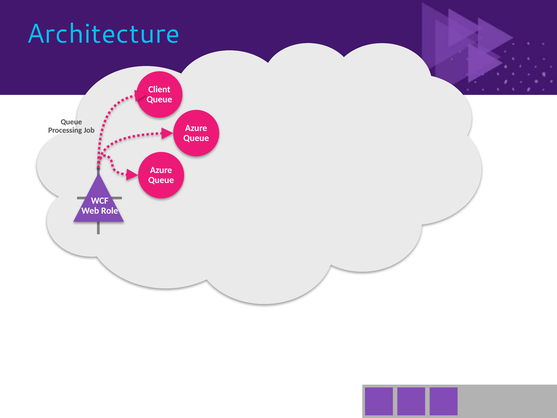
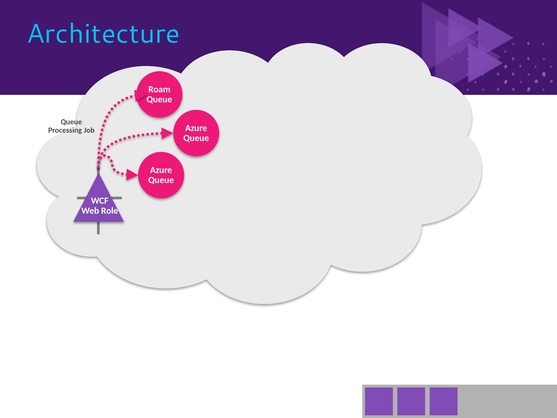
Client: Client -> Roam (159, 89)
